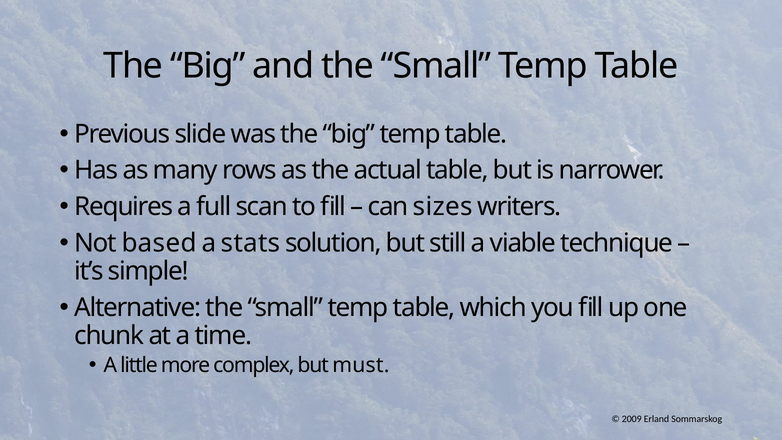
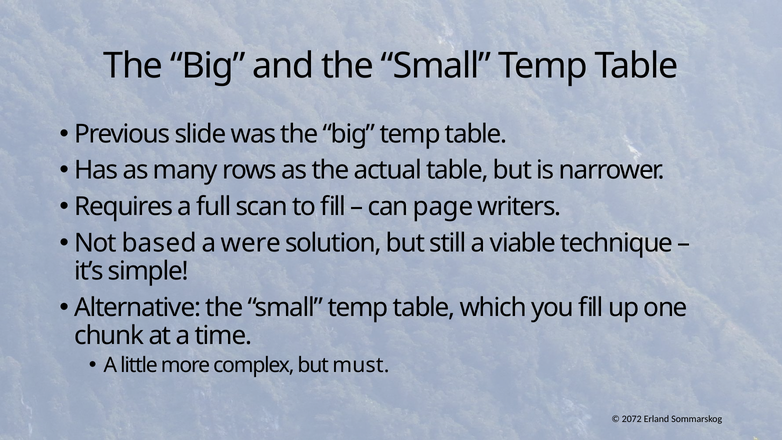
sizes: sizes -> page (443, 207)
stats: stats -> were (251, 243)
2009: 2009 -> 2072 (632, 419)
